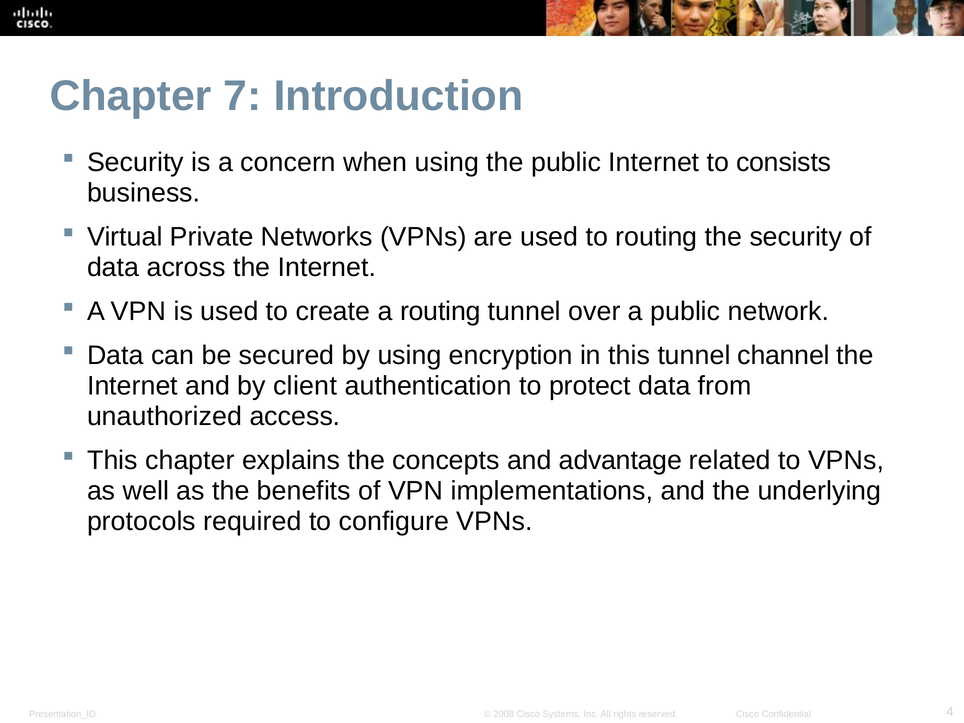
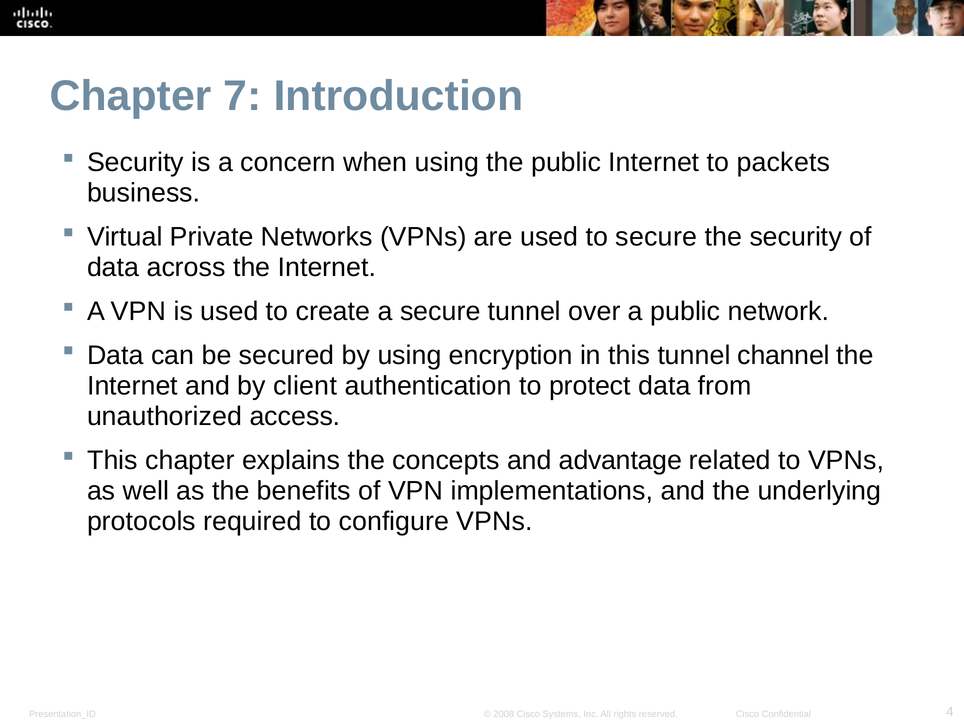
consists: consists -> packets (783, 162)
to routing: routing -> secure (656, 237)
a routing: routing -> secure (440, 311)
